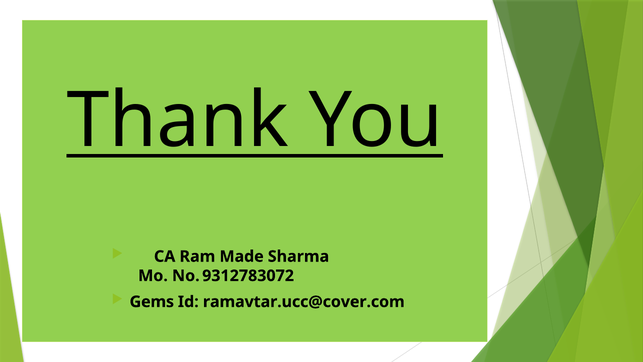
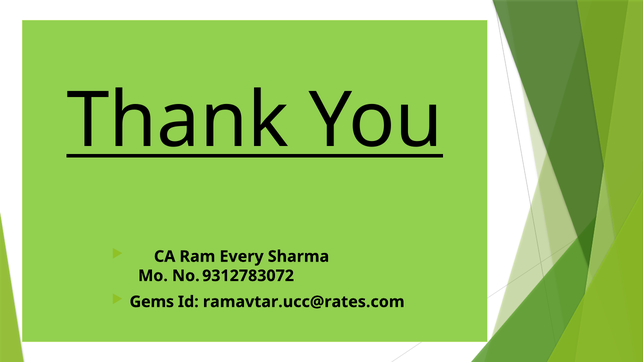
Made: Made -> Every (242, 256)
ramavtar.ucc@cover.com: ramavtar.ucc@cover.com -> ramavtar.ucc@rates.com (304, 302)
